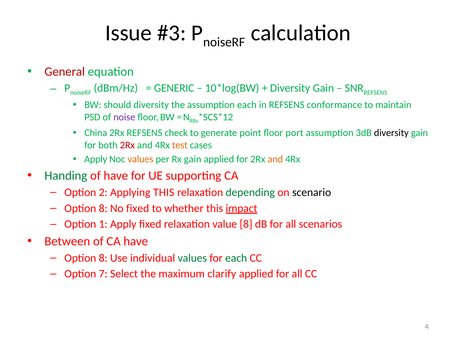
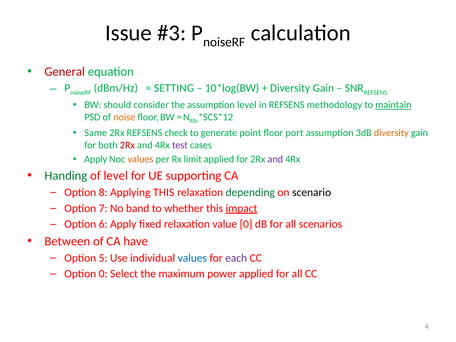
GENERIC: GENERIC -> SETTING (174, 88)
should diversity: diversity -> consider (151, 105)
assumption each: each -> level (247, 105)
conformance: conformance -> methodology (334, 105)
maintain underline: none -> present (393, 105)
noise colour: purple -> orange (124, 117)
China: China -> Same (96, 133)
diversity colour: black -> orange (391, 133)
test colour: orange -> purple (180, 145)
Rx gain: gain -> limit (193, 159)
and colour: orange -> purple (275, 159)
of have: have -> level (116, 176)
2: 2 -> 8 (103, 192)
8: 8 -> 7 (103, 208)
No fixed: fixed -> band (138, 208)
1: 1 -> 6 (103, 224)
value 8: 8 -> 0 (246, 224)
8: 8 -> 5 (103, 258)
values colour: green -> blue (192, 258)
each colour: green -> purple (236, 258)
Option 7: 7 -> 0 (103, 274)
clarify: clarify -> power (222, 274)
